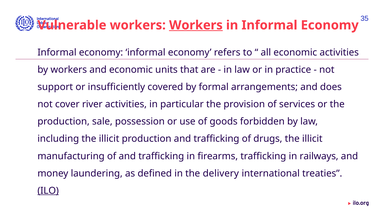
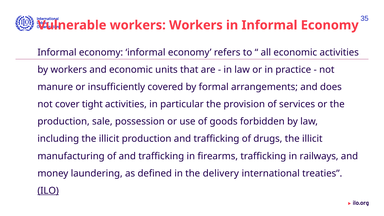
Workers underline: present -> none (196, 25)
support: support -> manure (55, 87)
river: river -> tight (92, 104)
